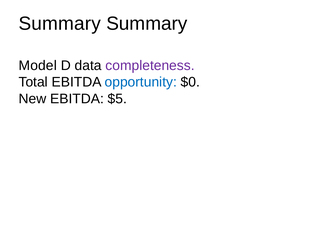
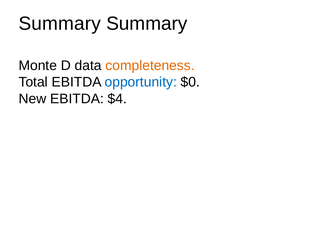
Model: Model -> Monte (38, 65)
completeness colour: purple -> orange (150, 65)
$5: $5 -> $4 (117, 98)
